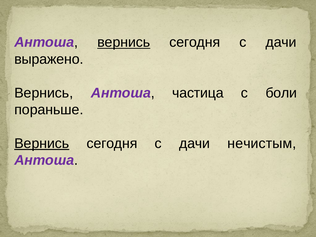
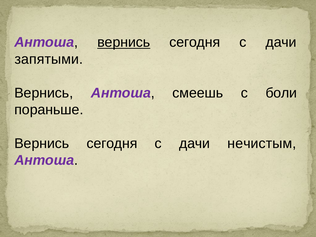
выражено: выражено -> запятыми (49, 59)
частица: частица -> смеешь (198, 93)
Вернись underline: present -> none (42, 143)
